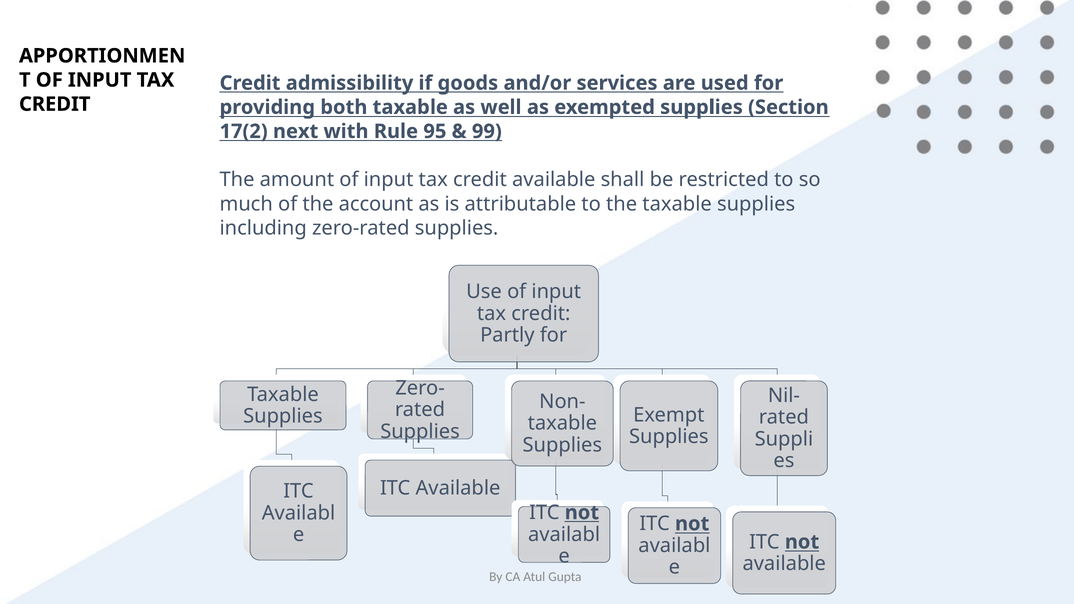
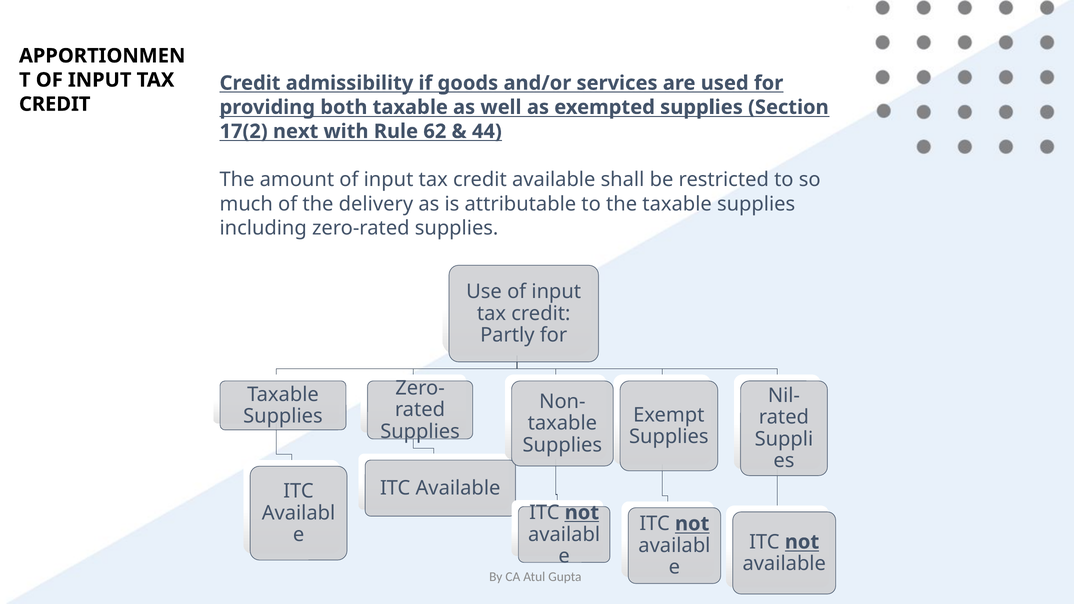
95: 95 -> 62 (435, 131)
99: 99 -> 44 (487, 131)
account: account -> delivery (376, 204)
